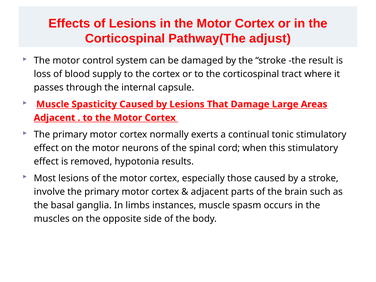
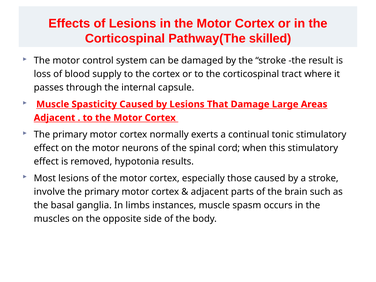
adjust: adjust -> skilled (270, 38)
